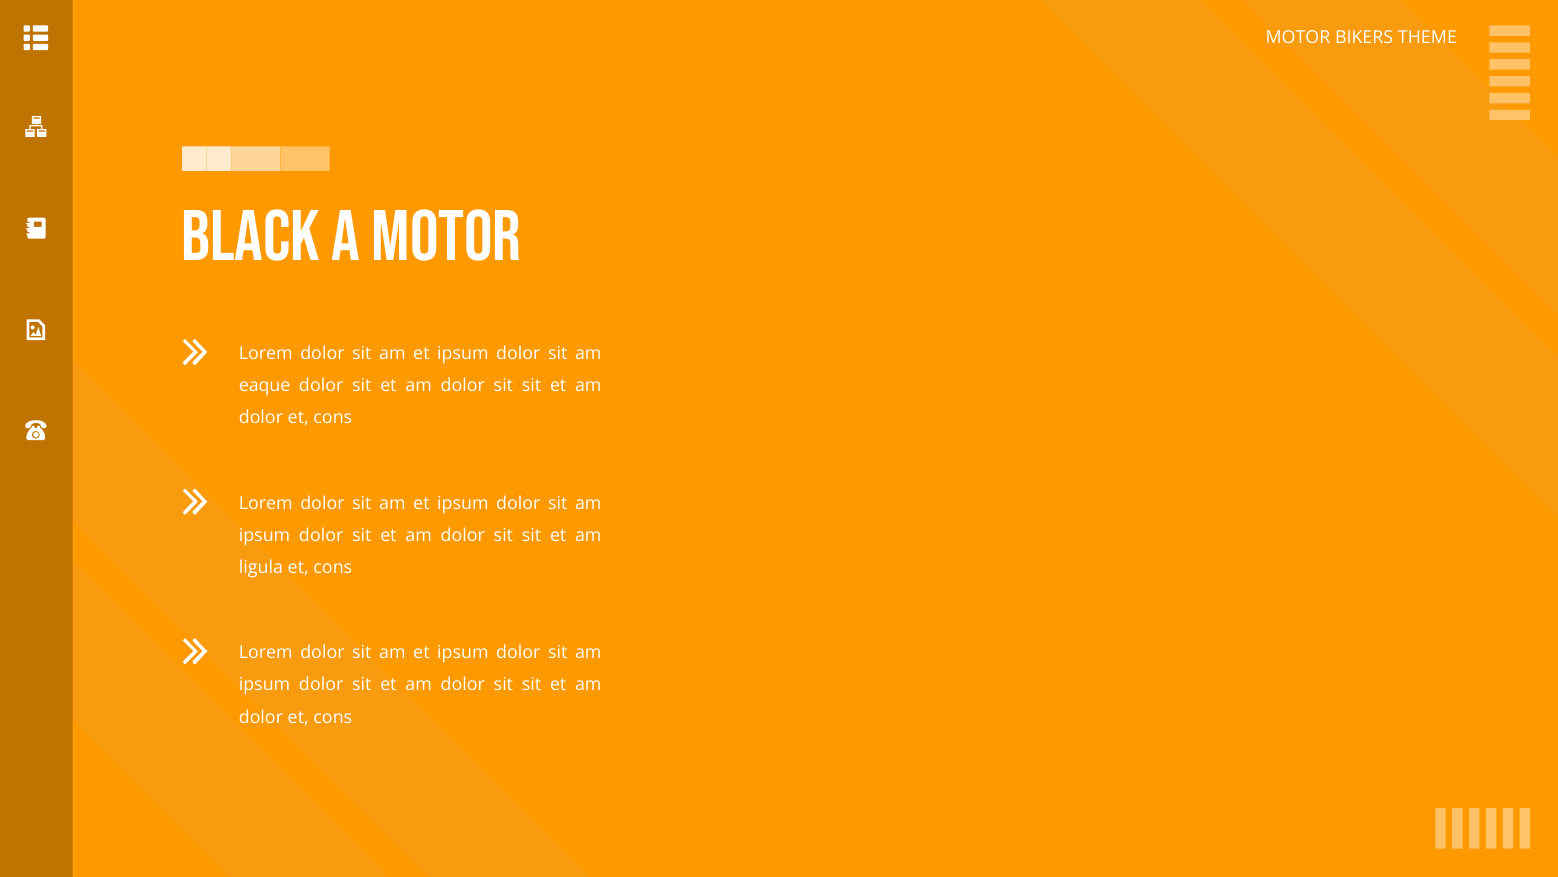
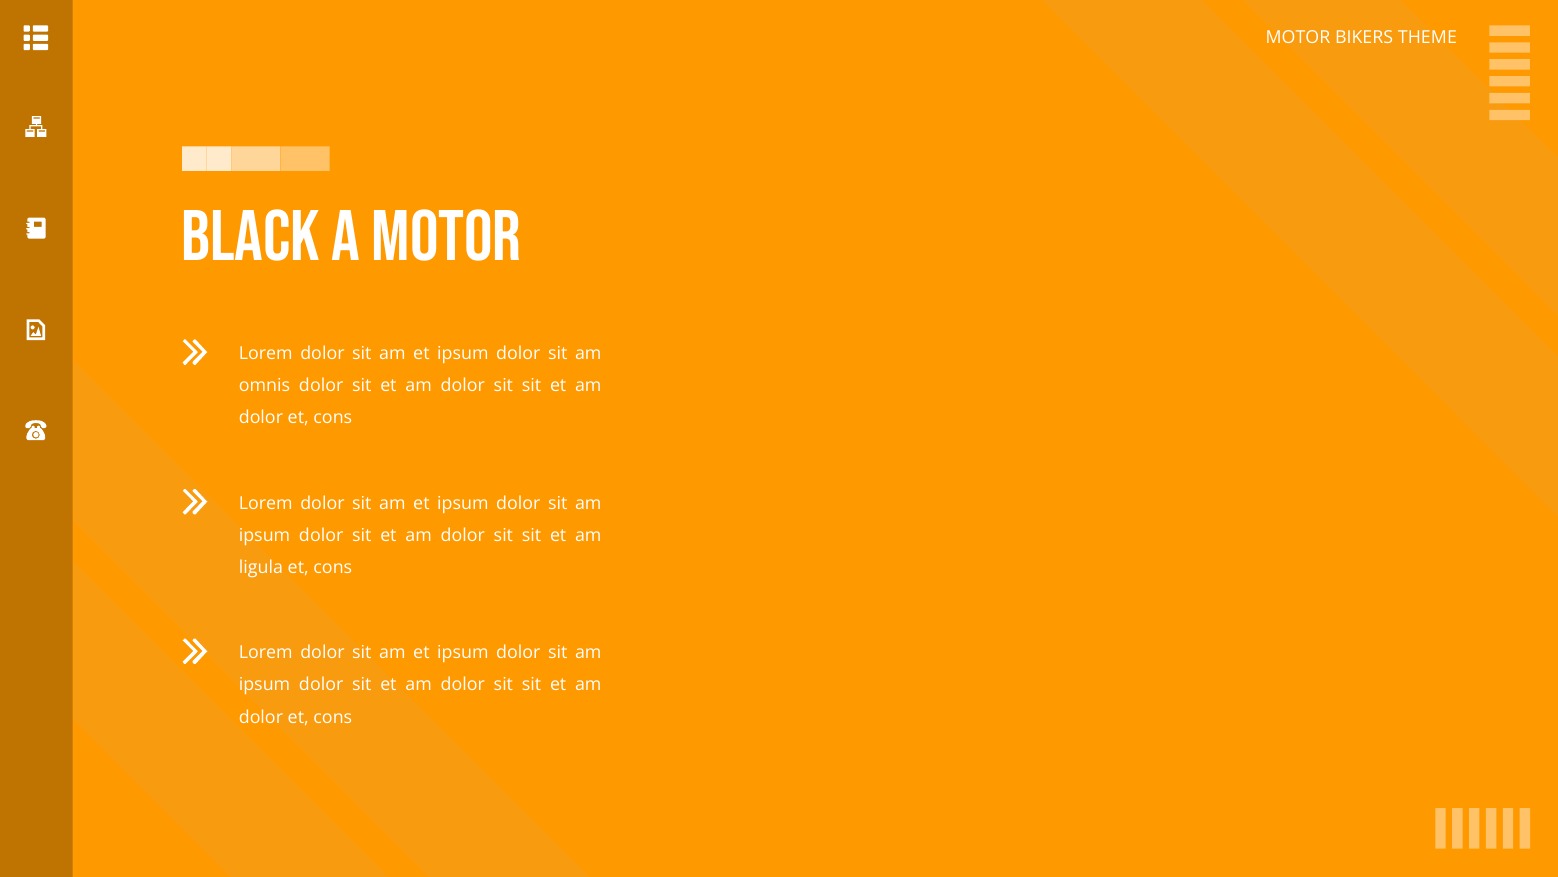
eaque: eaque -> omnis (265, 386)
